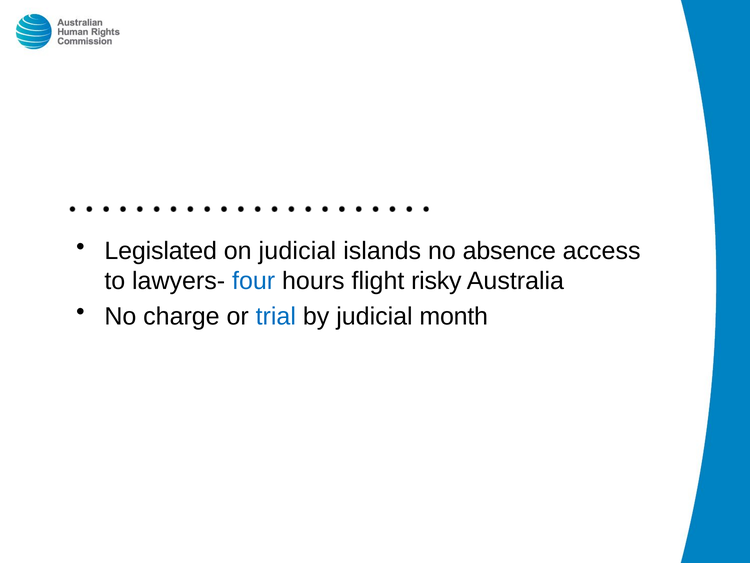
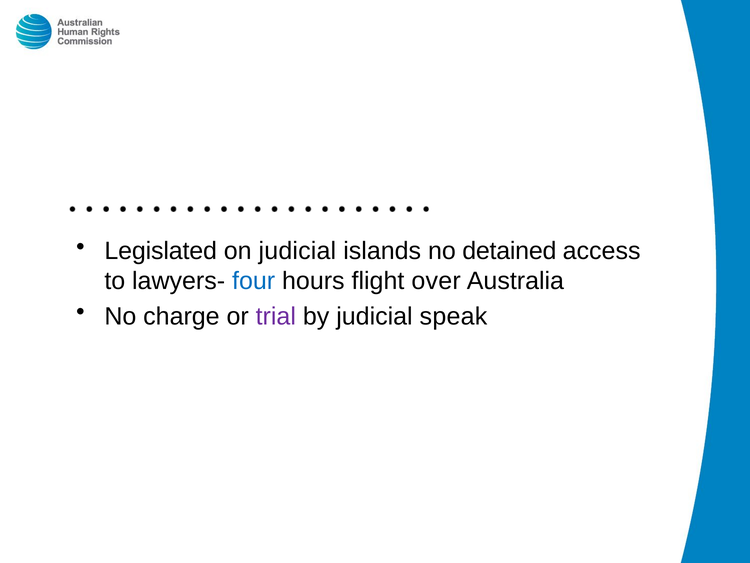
absence: absence -> detained (509, 251)
risky: risky -> over (436, 281)
trial colour: blue -> purple (276, 316)
month: month -> speak (453, 316)
